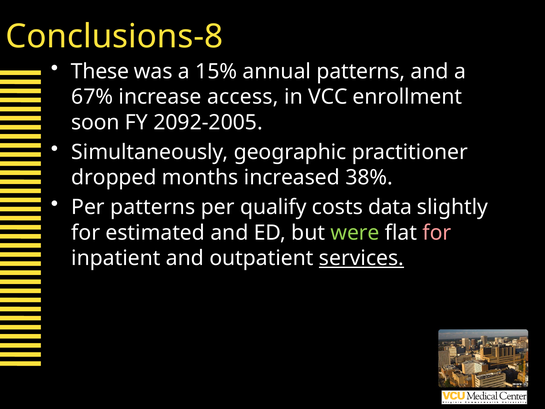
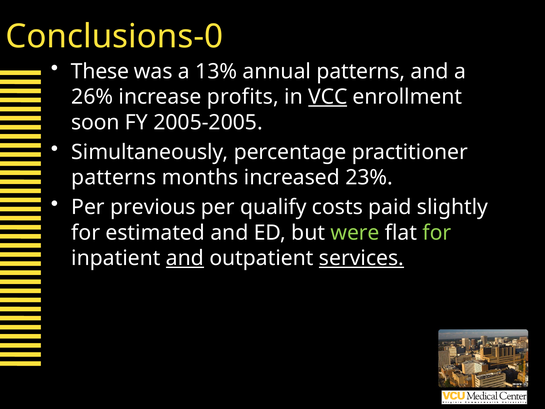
Conclusions-8: Conclusions-8 -> Conclusions-0 (114, 36)
15%: 15% -> 13% (216, 71)
67%: 67% -> 26% (92, 97)
access: access -> profits (243, 97)
VCC underline: none -> present (328, 97)
2092-2005: 2092-2005 -> 2005-2005 (208, 122)
geographic: geographic -> percentage (290, 152)
dropped: dropped -> patterns (114, 177)
38%: 38% -> 23% (369, 177)
Per patterns: patterns -> previous (153, 207)
data: data -> paid (390, 207)
for colour: pink -> light green (437, 233)
and underline: none -> present (185, 258)
